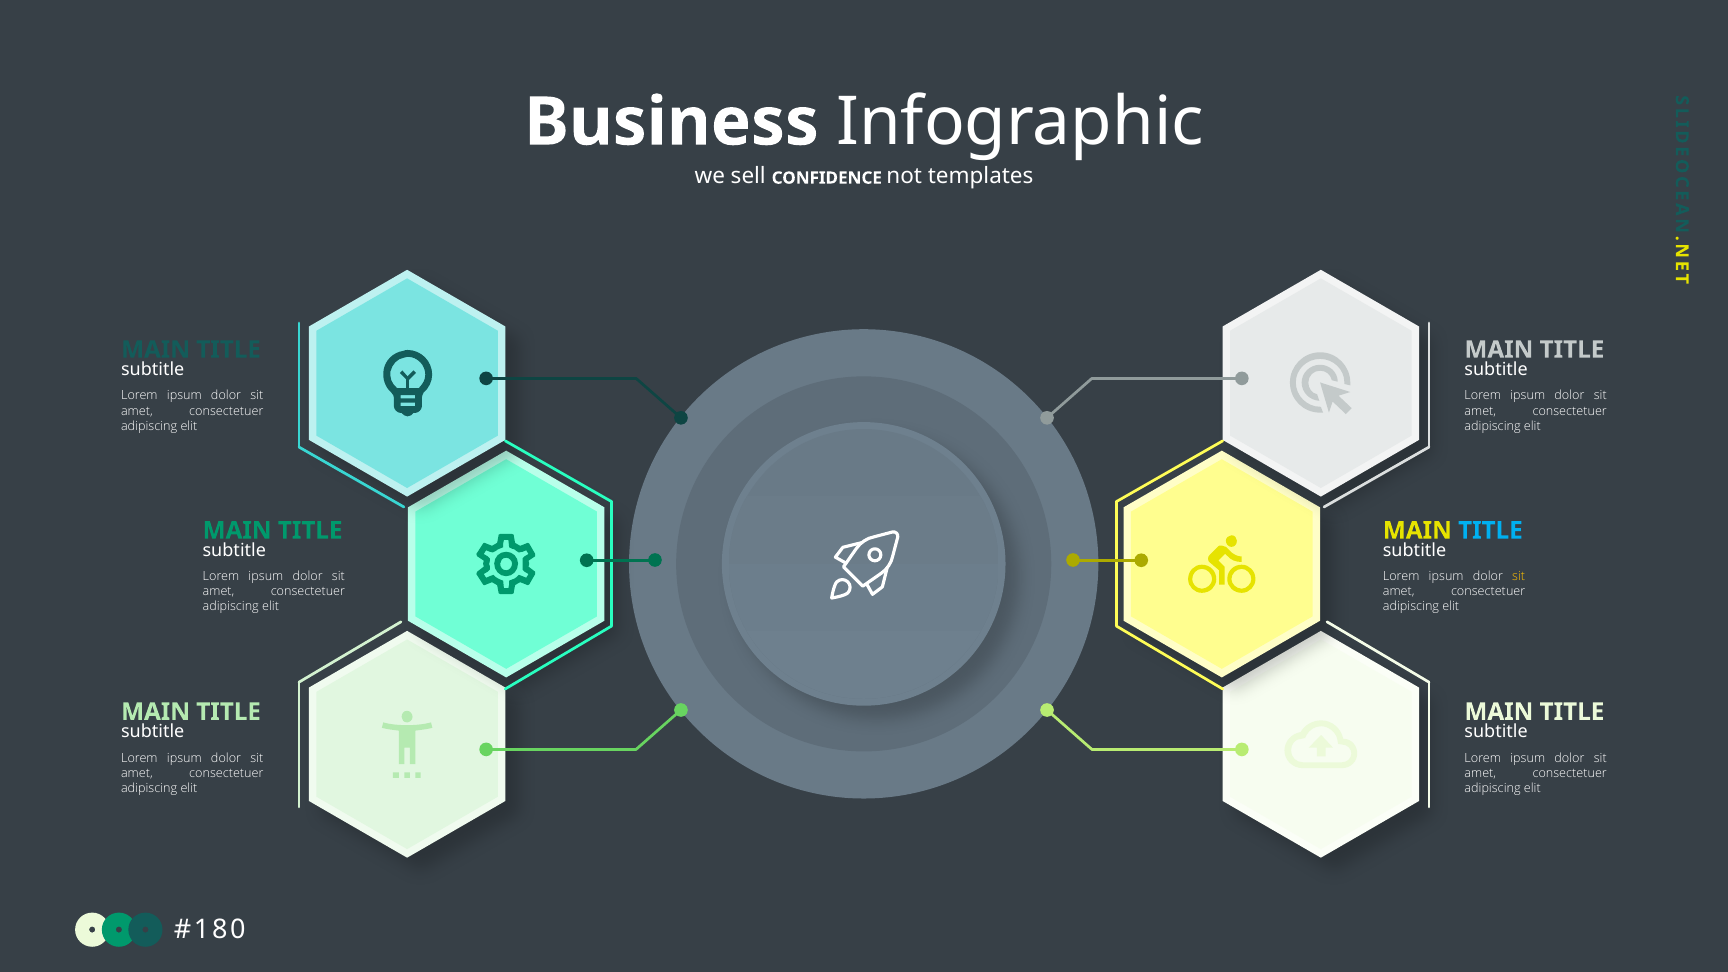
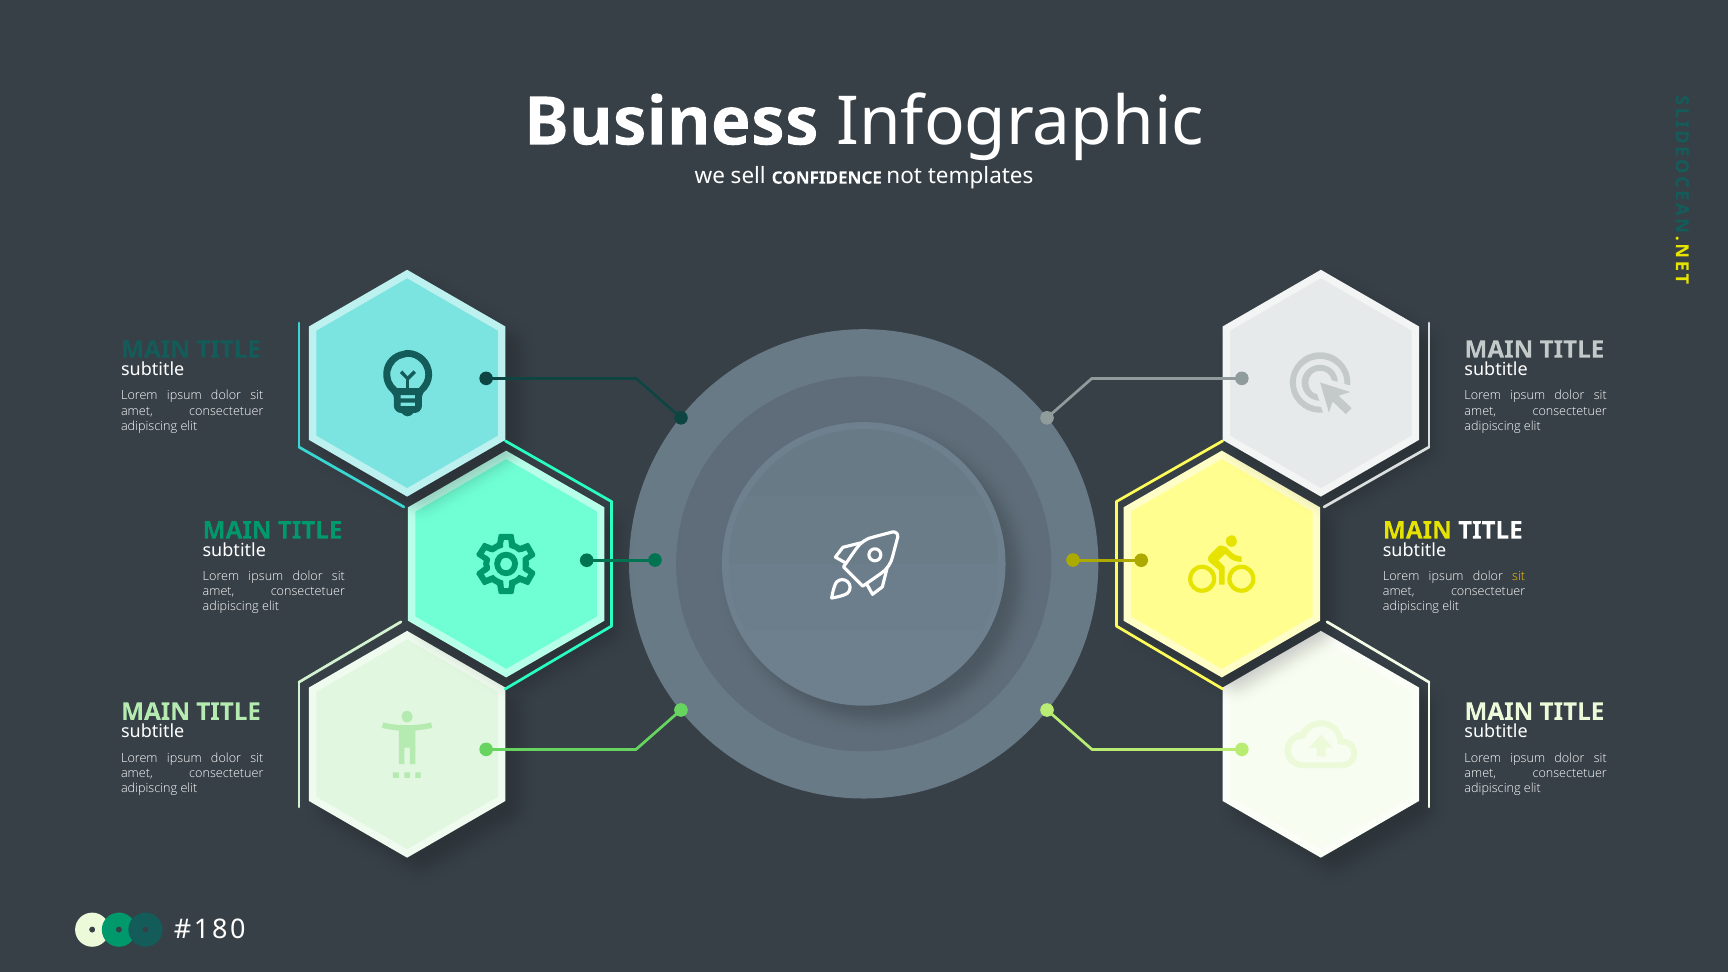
TITLE colour: light blue -> white (1490, 531)
